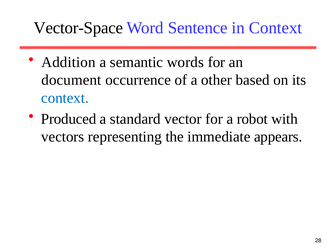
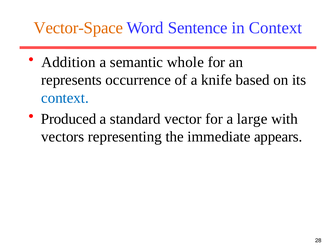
Vector-Space colour: black -> orange (78, 28)
words: words -> whole (185, 62)
document: document -> represents (71, 80)
other: other -> knife (217, 80)
robot: robot -> large (252, 119)
